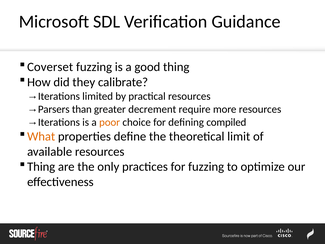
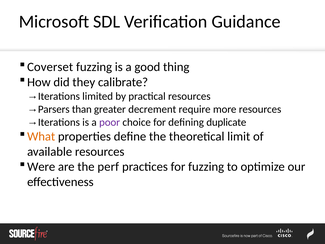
poor colour: orange -> purple (110, 122)
compiled: compiled -> duplicate (226, 122)
Thing: Thing -> Were (41, 167)
only: only -> perf (108, 167)
